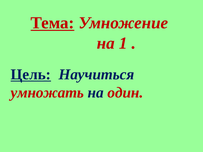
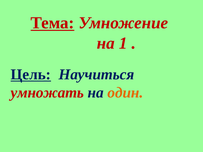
один colour: red -> orange (125, 93)
